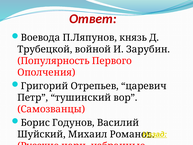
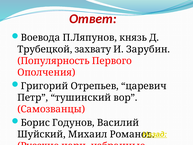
войной: войной -> захвату (93, 49)
